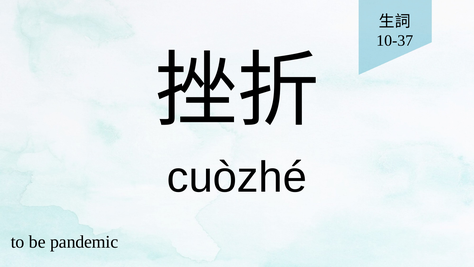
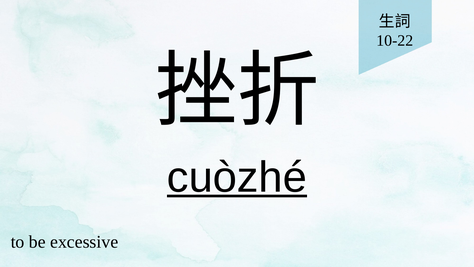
10-37: 10-37 -> 10-22 (395, 40)
cuòzhé underline: none -> present (237, 177)
pandemic: pandemic -> excessive (84, 242)
